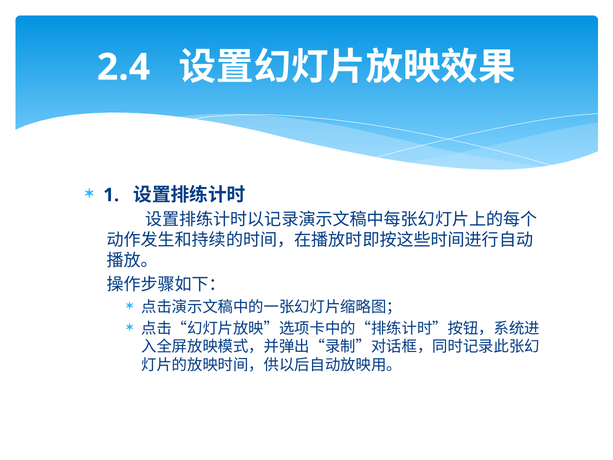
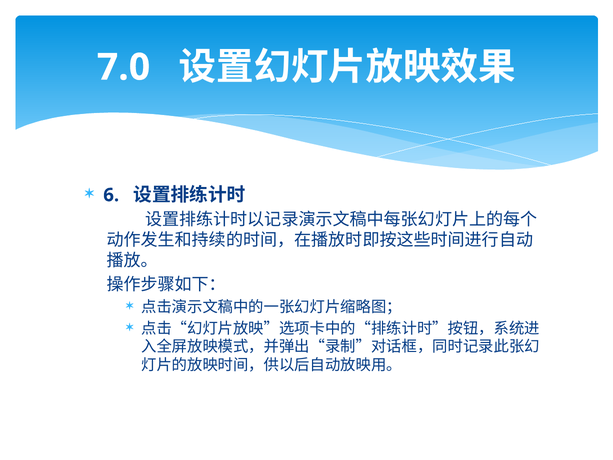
2.4: 2.4 -> 7.0 (124, 67)
1: 1 -> 6 (111, 195)
